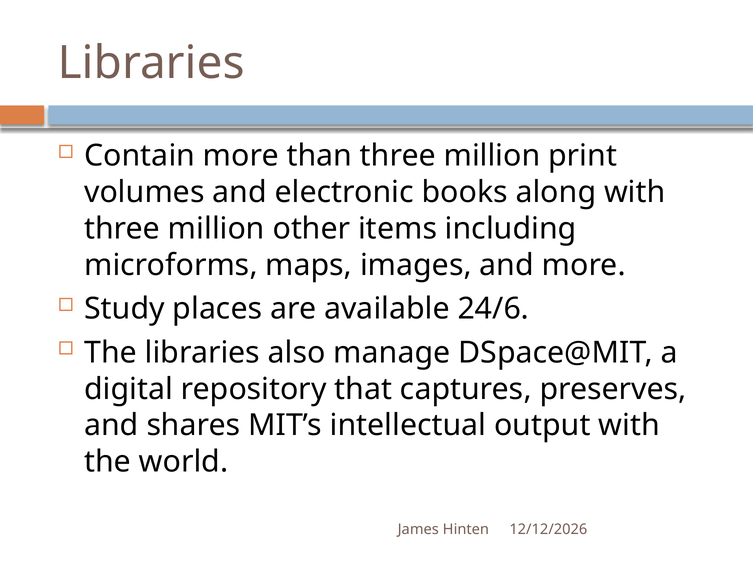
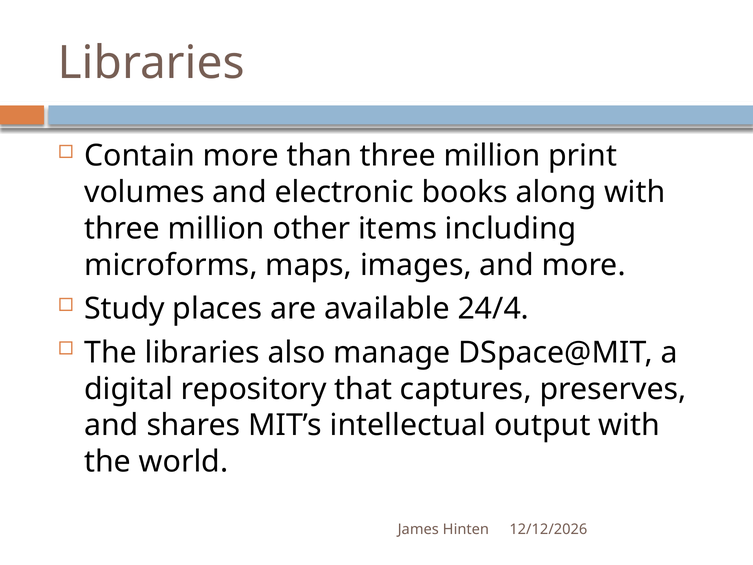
24/6: 24/6 -> 24/4 (493, 309)
